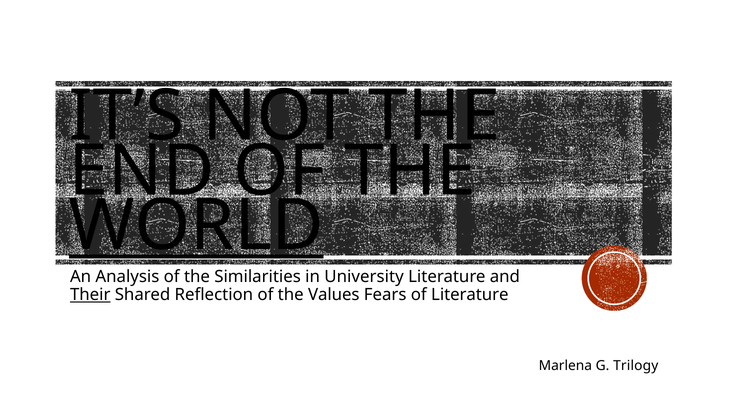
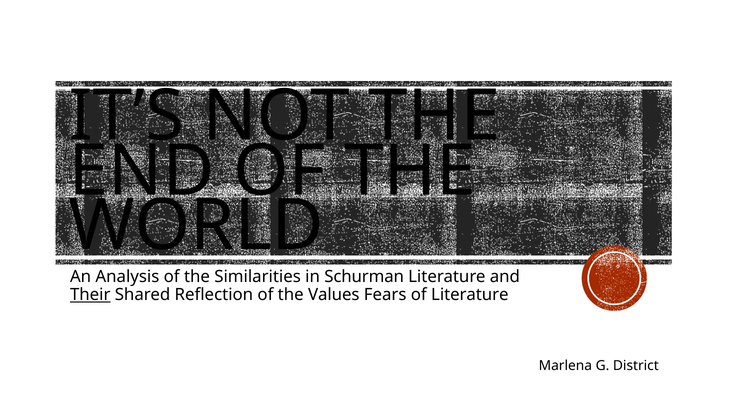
WORLD underline: present -> none (196, 225)
University: University -> Schurman (364, 276)
Trilogy: Trilogy -> District (636, 365)
